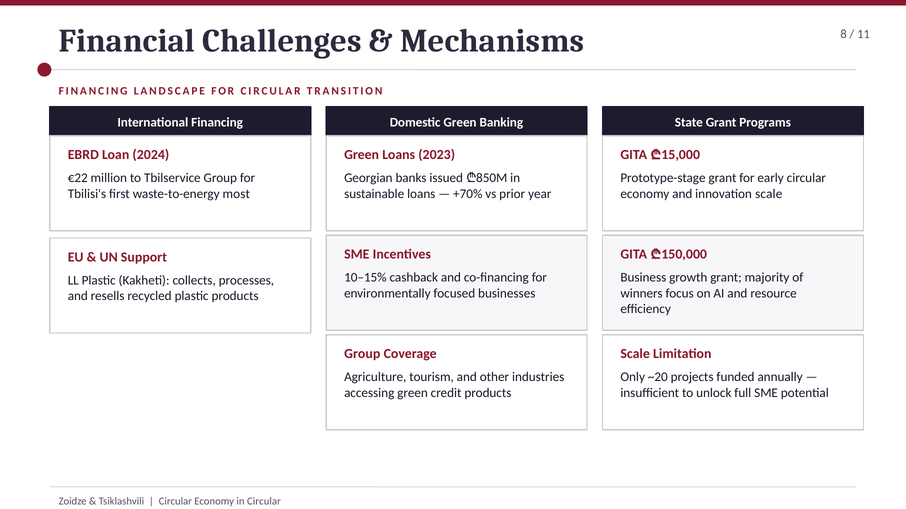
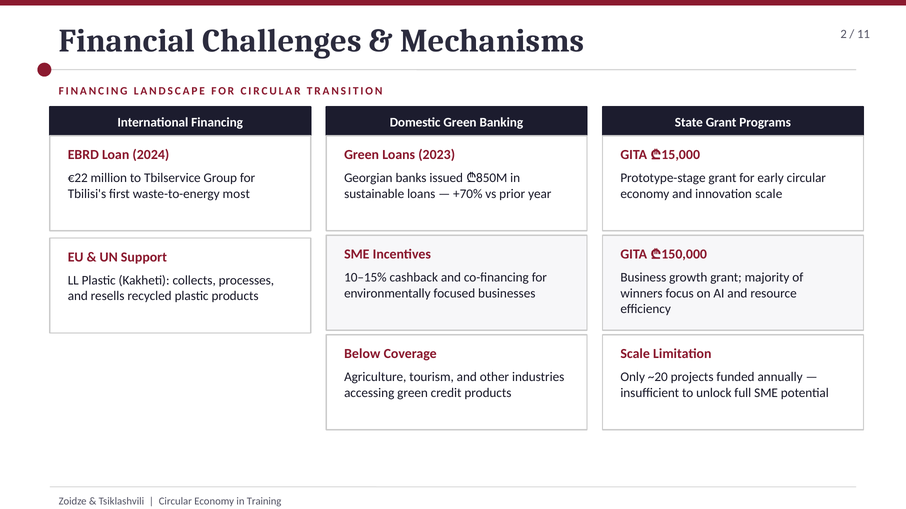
8: 8 -> 2 (844, 34)
Group: Group -> Below (362, 354)
in Circular: Circular -> Training (264, 502)
